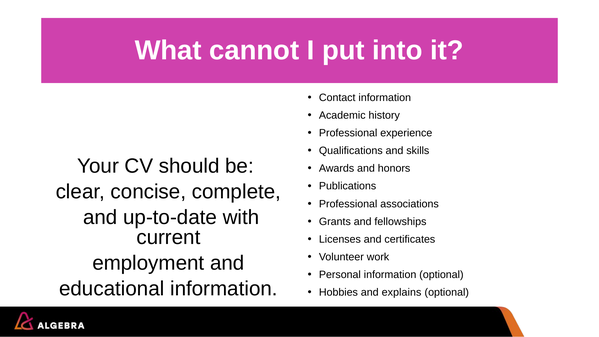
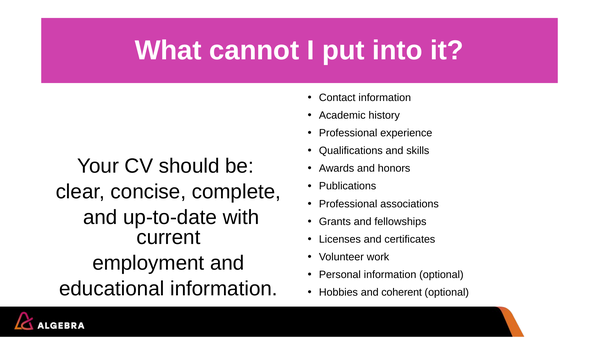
explains: explains -> coherent (402, 292)
